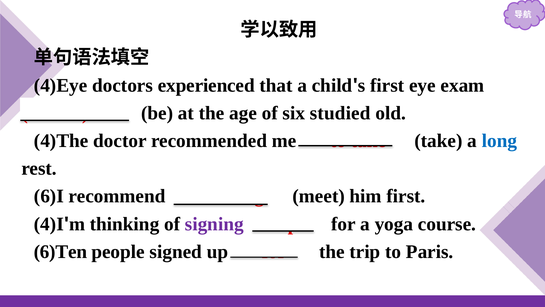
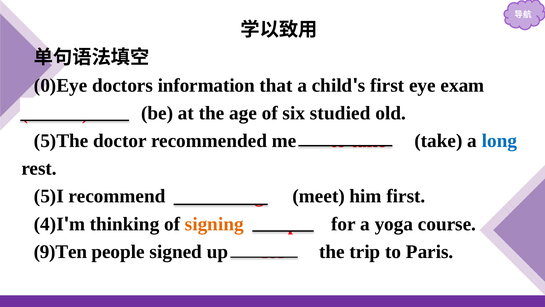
4)Eye: 4)Eye -> 0)Eye (61, 85)
experienced: experienced -> information (206, 85)
4)The: 4)The -> 5)The (61, 141)
6)I: 6)I -> 5)I (49, 196)
signing colour: purple -> orange (214, 224)
6)Ten: 6)Ten -> 9)Ten (60, 251)
